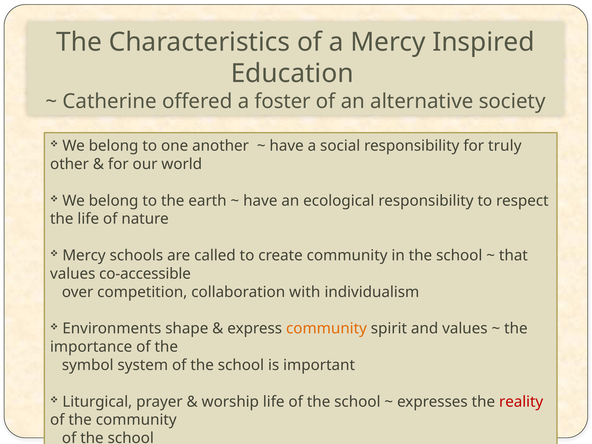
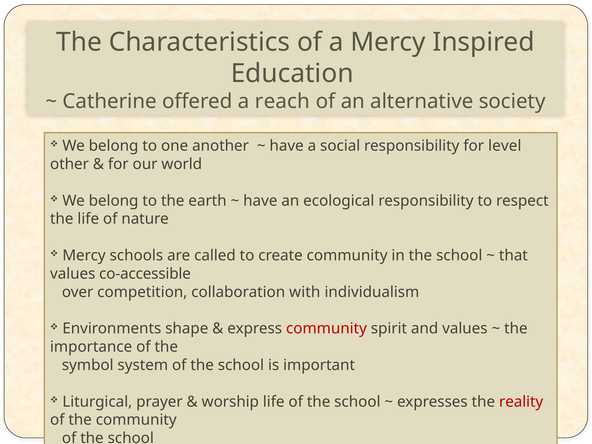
foster: foster -> reach (283, 101)
truly: truly -> level (505, 146)
community colour: orange -> red (326, 329)
